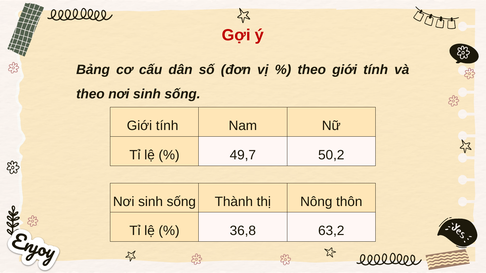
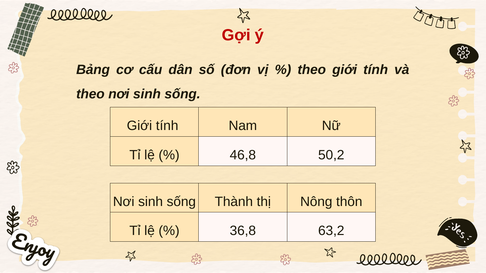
49,7: 49,7 -> 46,8 (243, 155)
